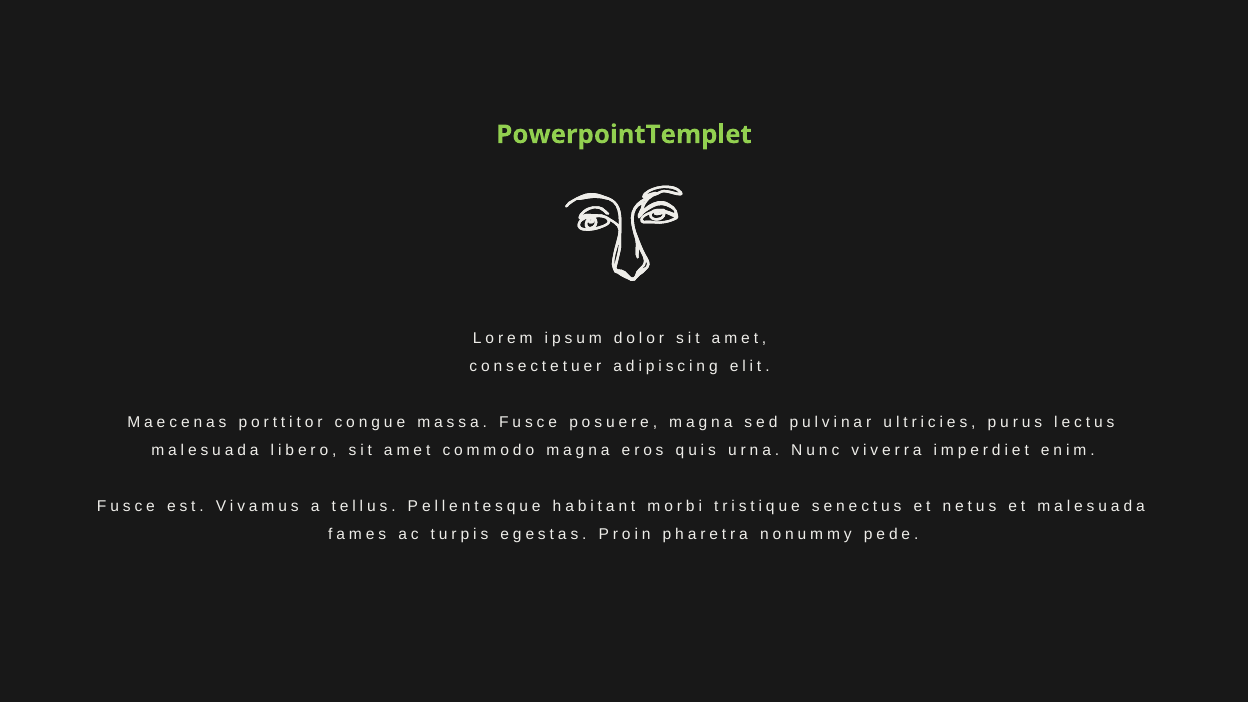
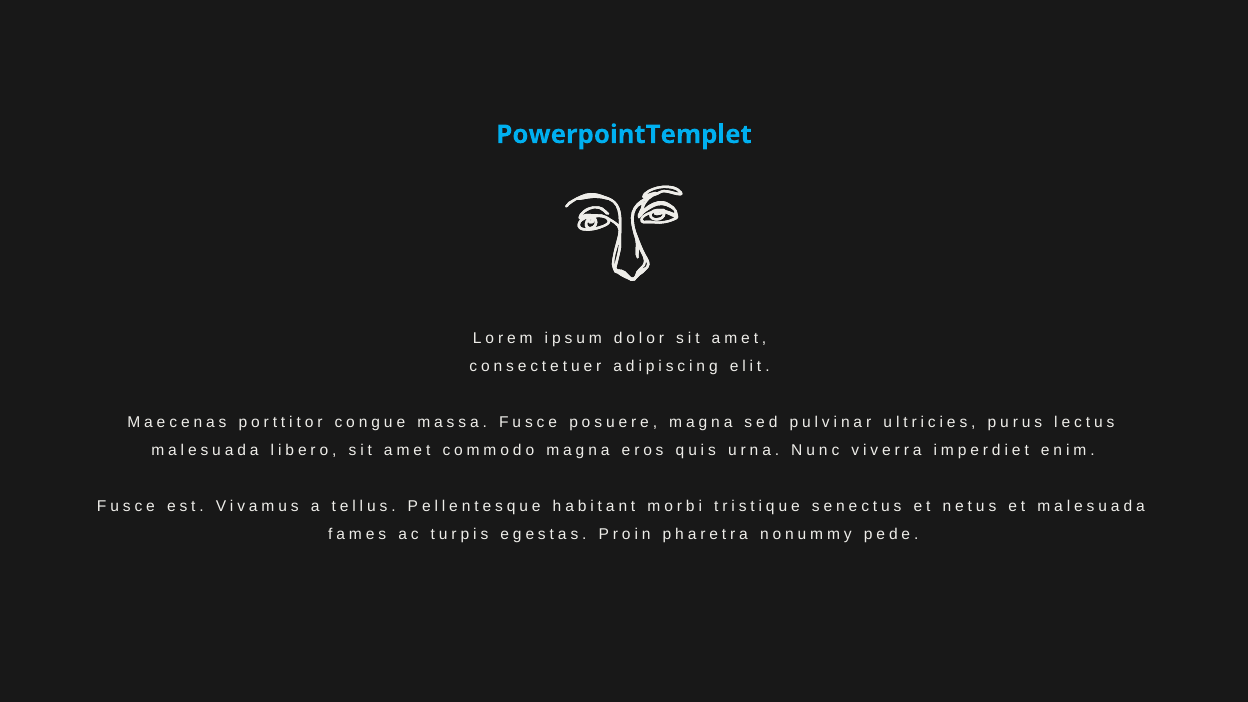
PowerpointTemplet colour: light green -> light blue (624, 135)
